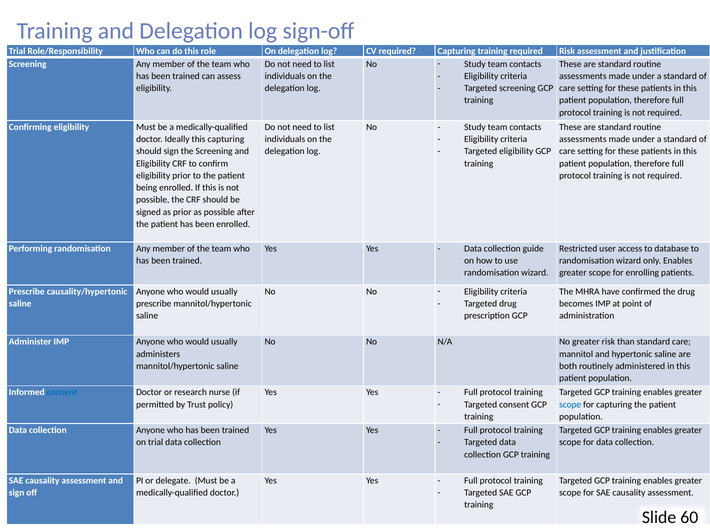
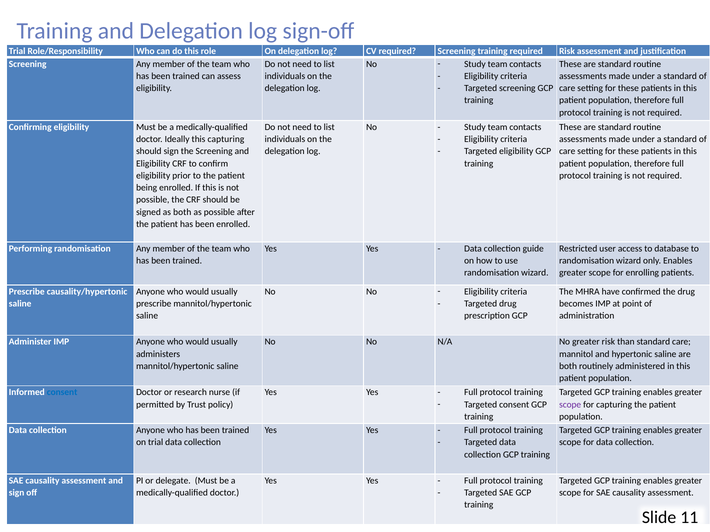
required Capturing: Capturing -> Screening (457, 51)
as prior: prior -> both (182, 212)
scope colour: blue -> purple (570, 405)
60: 60 -> 11 (689, 518)
